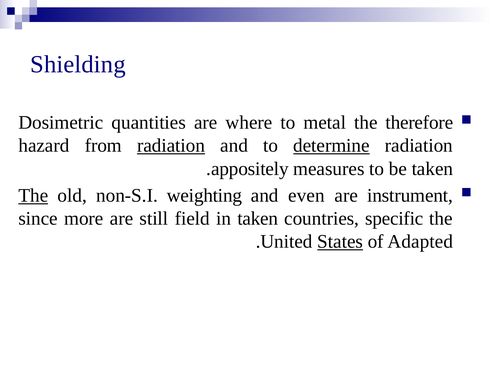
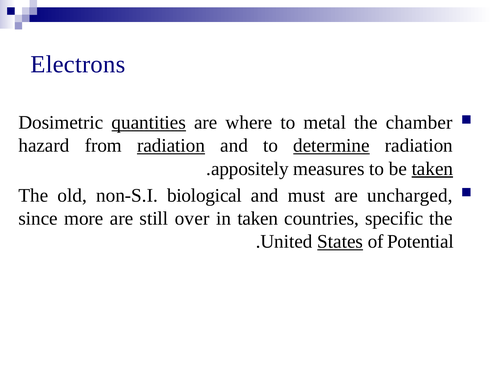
Shielding: Shielding -> Electrons (78, 64)
quantities underline: none -> present (149, 123)
therefore: therefore -> chamber (419, 123)
taken underline: none -> present (432, 169)
The underline: present -> none (33, 195)
weighting: weighting -> biological (205, 195)
even: even -> must (307, 195)
instrument: instrument -> uncharged (410, 195)
field: field -> over (192, 218)
Adapted: Adapted -> Potential (420, 241)
